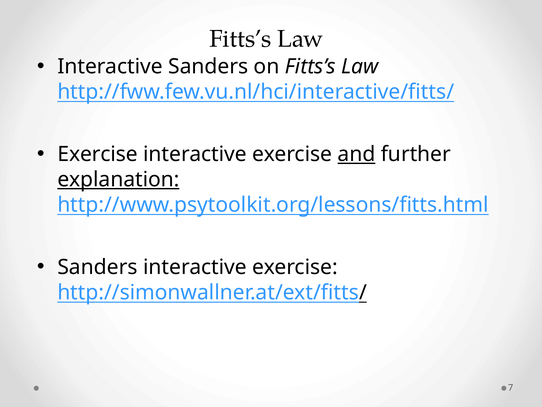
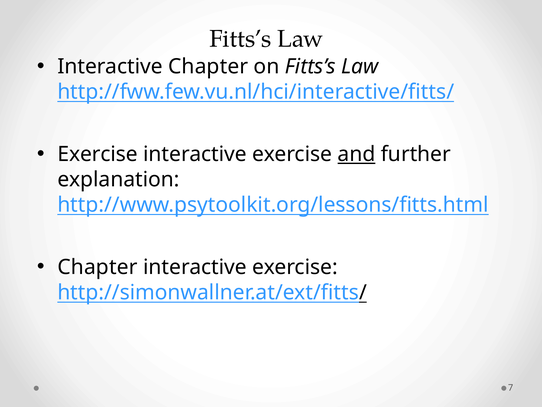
Interactive Sanders: Sanders -> Chapter (208, 66)
explanation underline: present -> none (118, 179)
Sanders: Sanders -> Chapter (97, 267)
